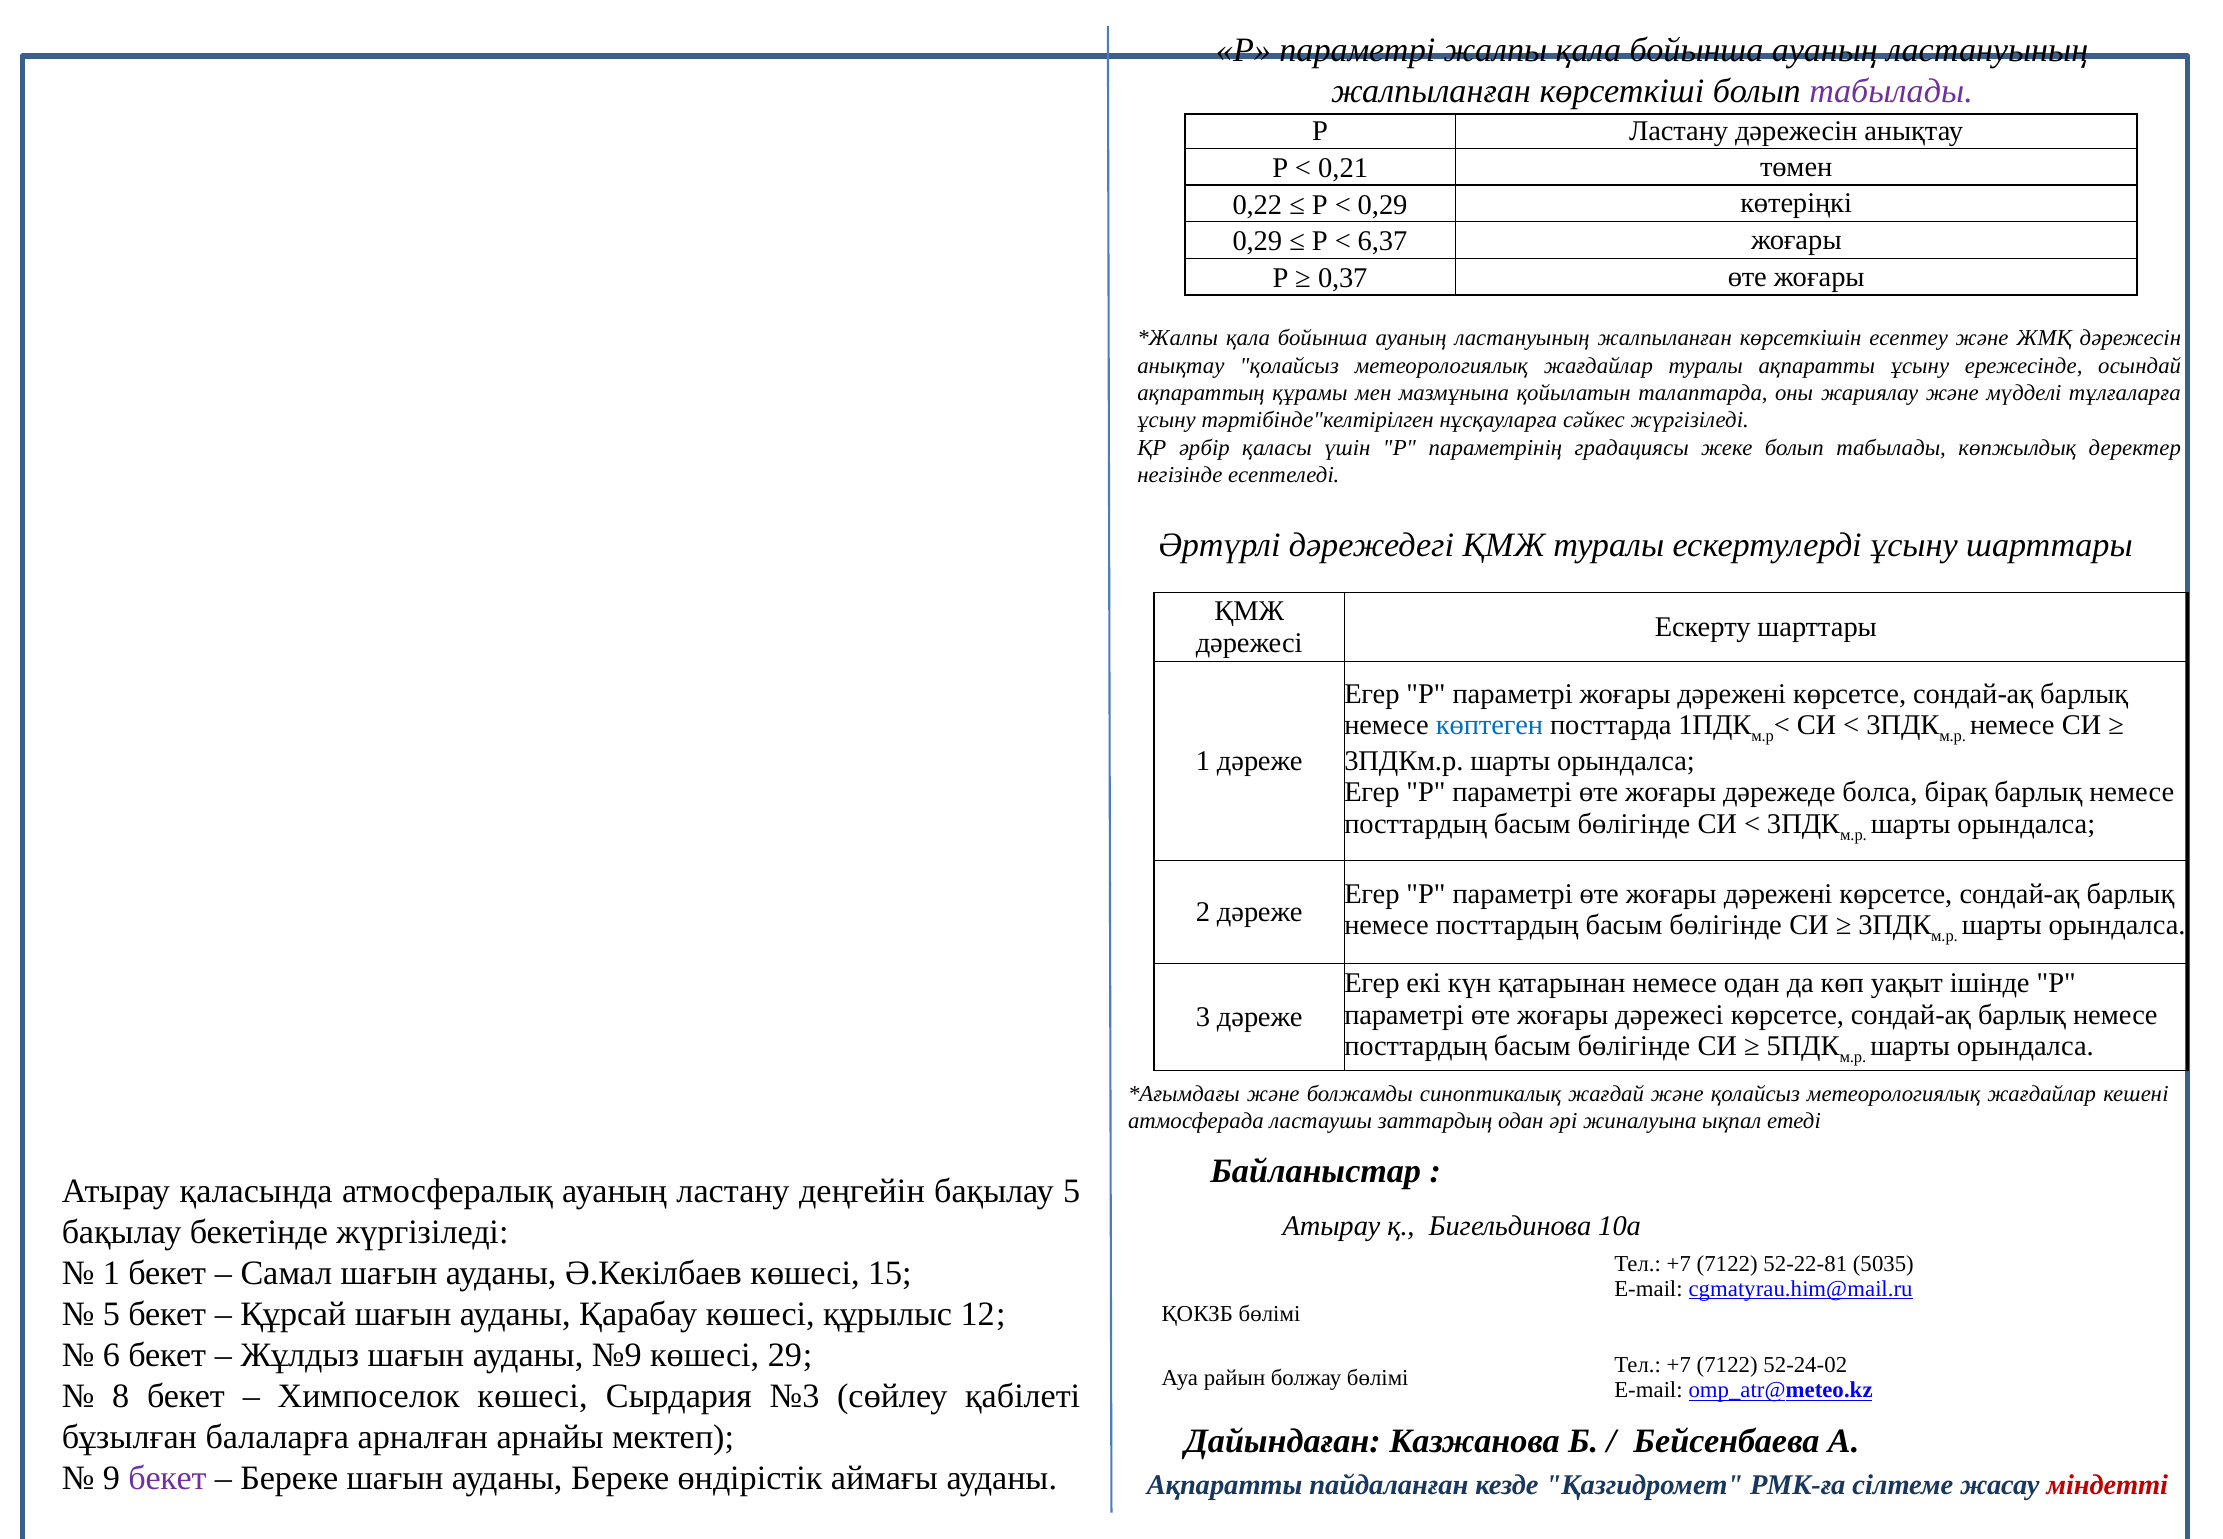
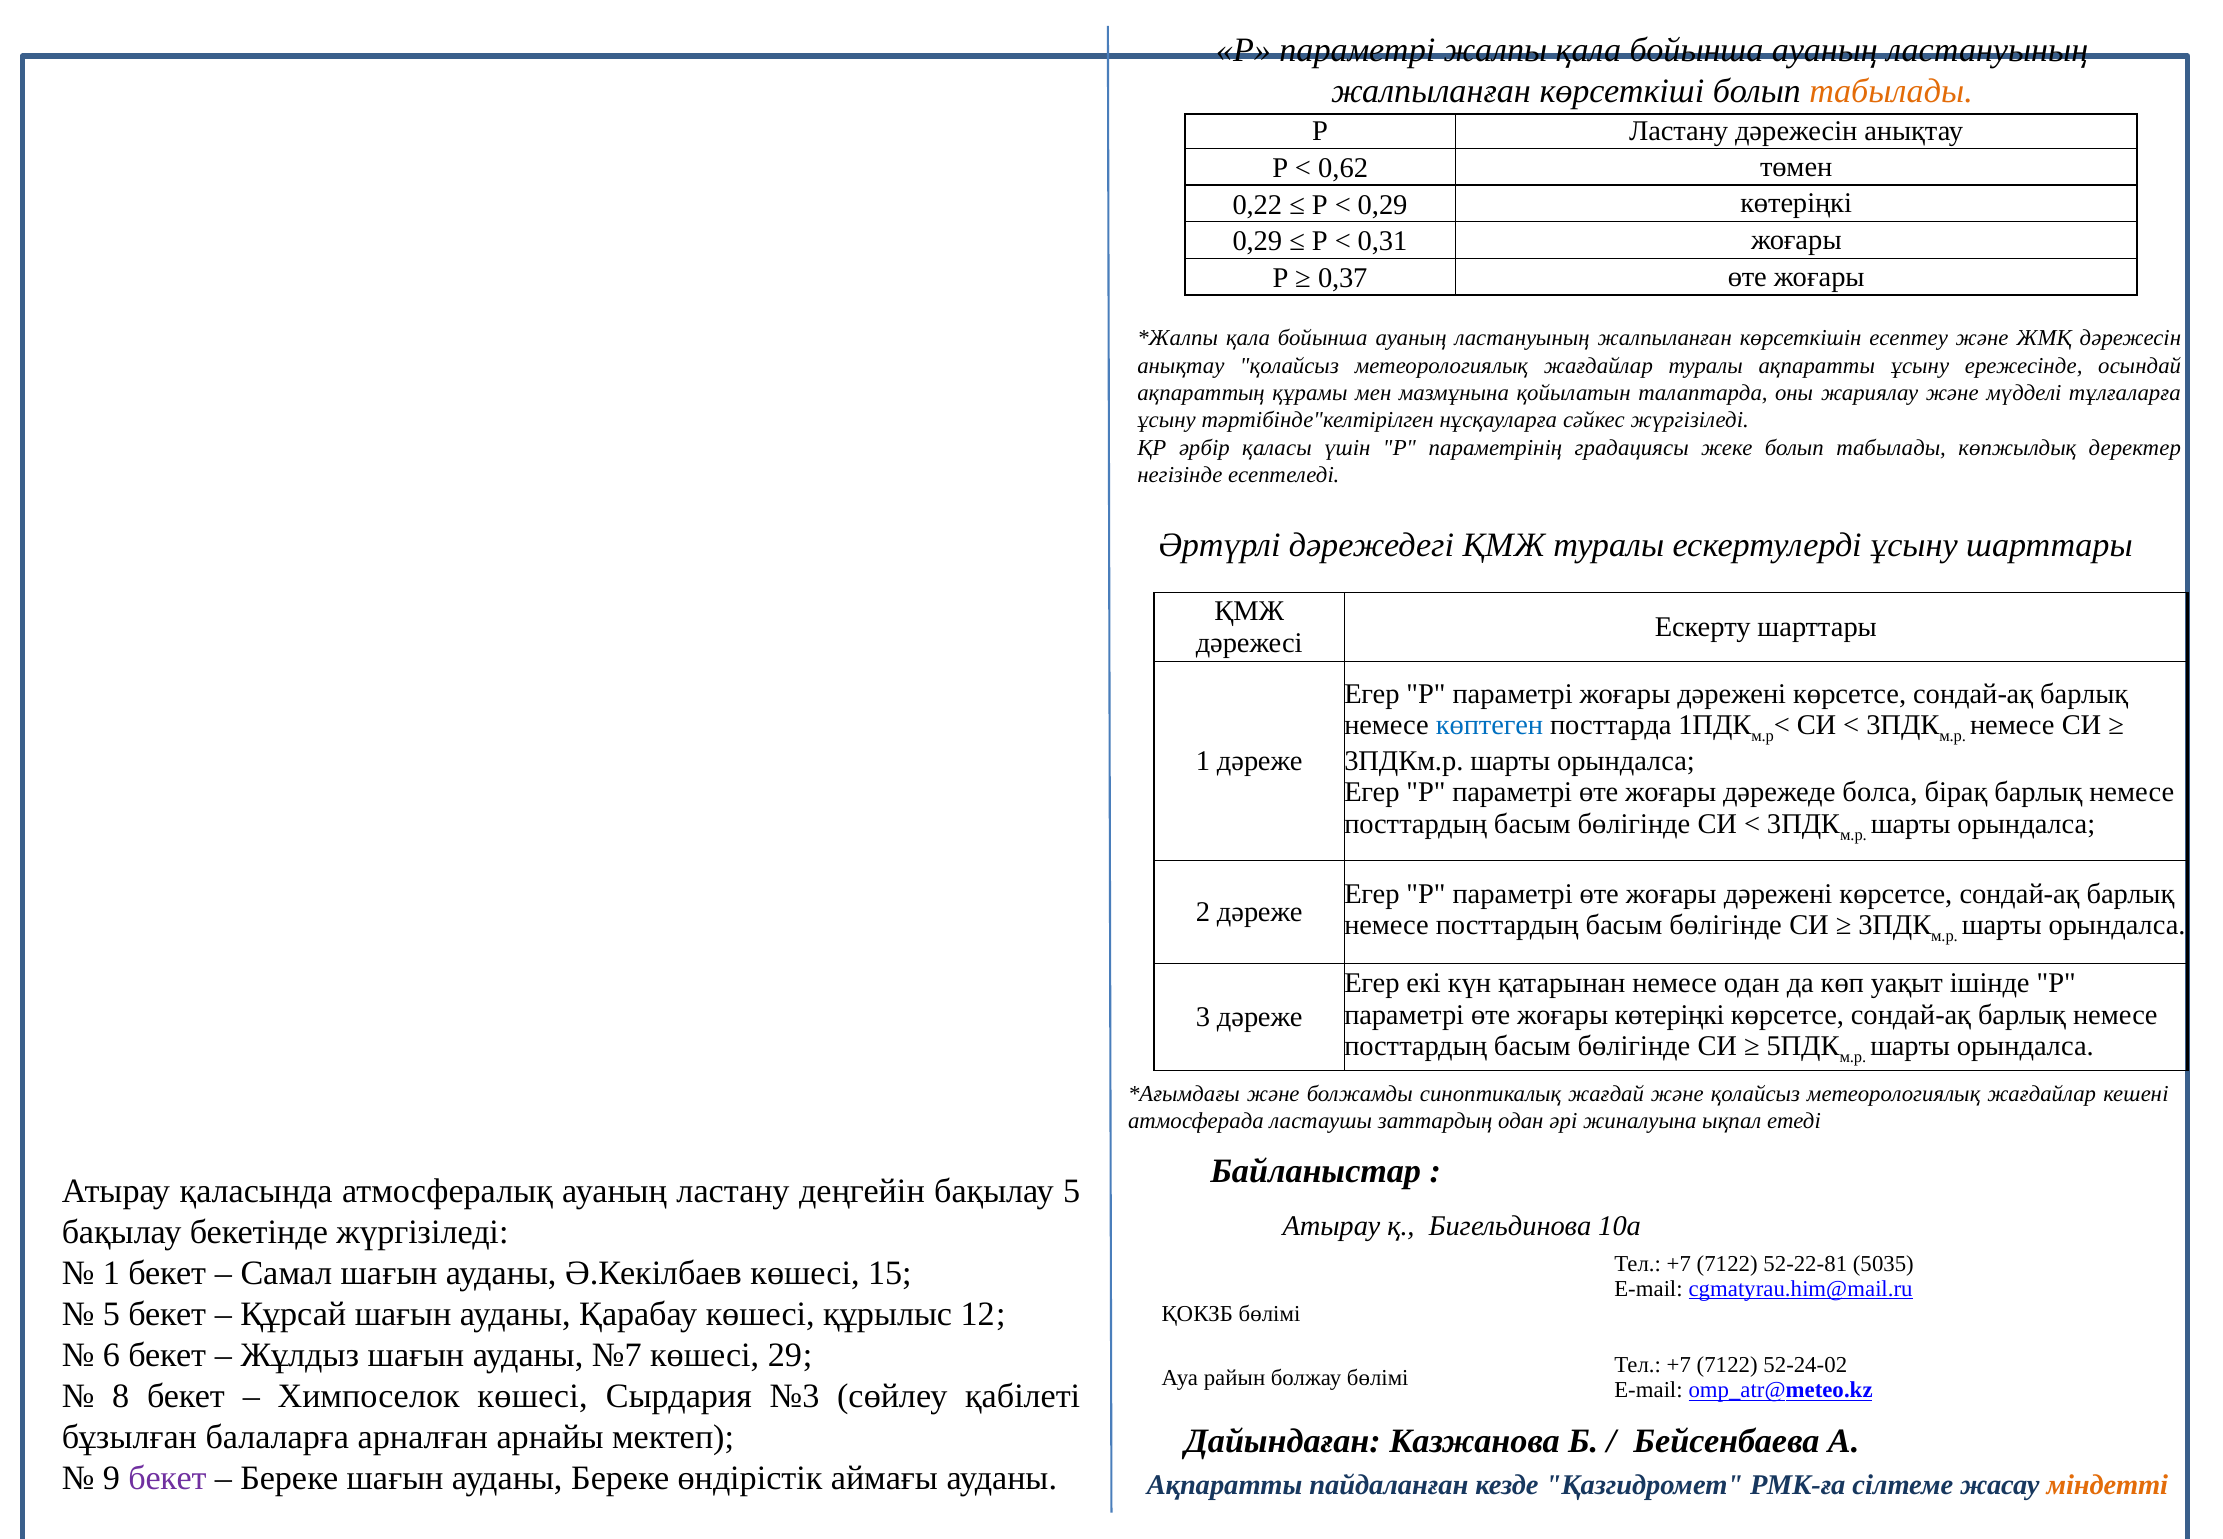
табылады colour: purple -> orange (1891, 91)
0,21: 0,21 -> 0,62 (1343, 168)
6,37: 6,37 -> 0,31 (1383, 241)
жоғары дәрежесі: дәрежесі -> көтеріңкі (1670, 1015)
№9: №9 -> №7 (617, 1356)
міндетті colour: red -> orange (2107, 1485)
